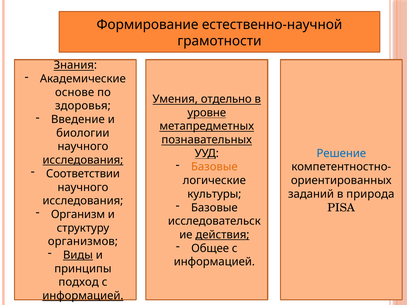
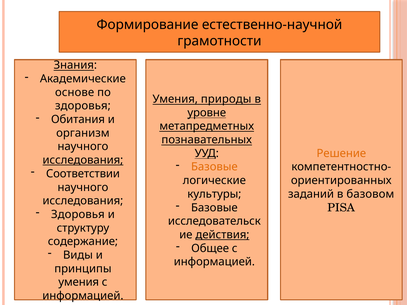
отдельно: отдельно -> природы (226, 99)
Введение: Введение -> Обитания (78, 120)
биологии: биологии -> организм (83, 133)
Решение colour: blue -> orange (341, 153)
природа: природа -> базовом (370, 194)
Организм: Организм -> Здоровья (78, 215)
организмов: организмов -> содержание (83, 242)
Виды underline: present -> none (78, 255)
подход: подход -> умения (79, 282)
информацией underline: present -> none (83, 296)
